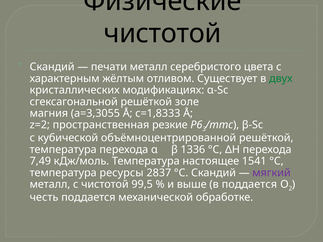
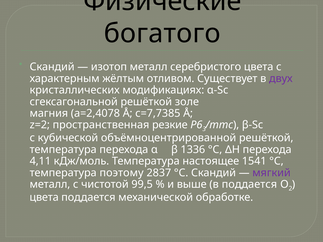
чистотой: чистотой -> богатого (162, 33)
печати: печати -> изотоп (109, 67)
двух colour: green -> purple (281, 79)
a=3,3055: a=3,3055 -> a=2,4078 (95, 113)
с=1,8333: с=1,8333 -> с=7,7385 (158, 113)
7,49: 7,49 -> 4,11 (40, 161)
ресурсы: ресурсы -> поэтому (122, 173)
честь: честь -> цвета (44, 198)
